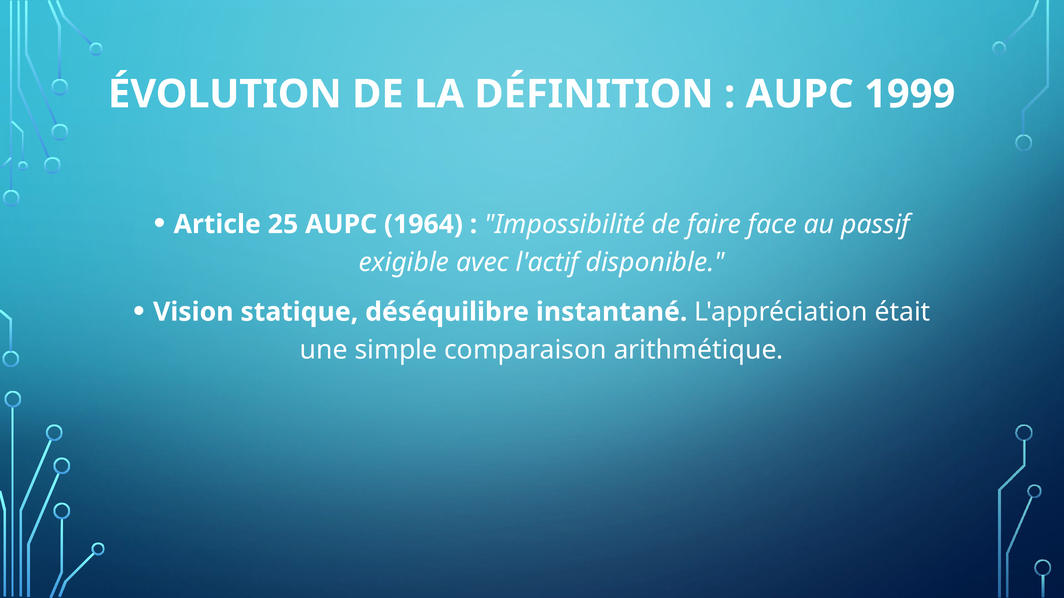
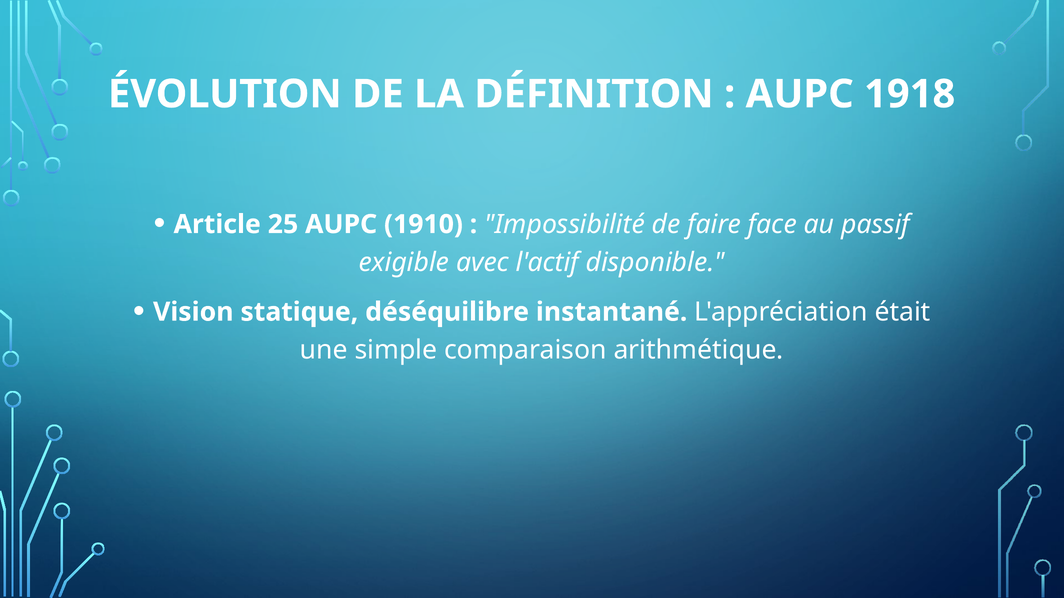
1999: 1999 -> 1918 (910, 94)
1964: 1964 -> 1910 (423, 225)
